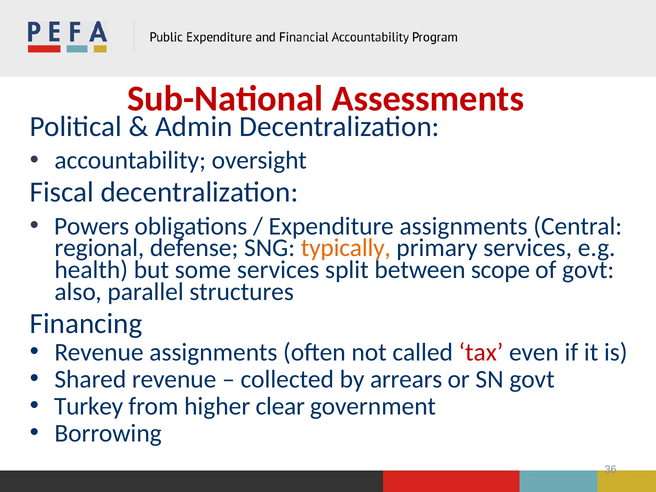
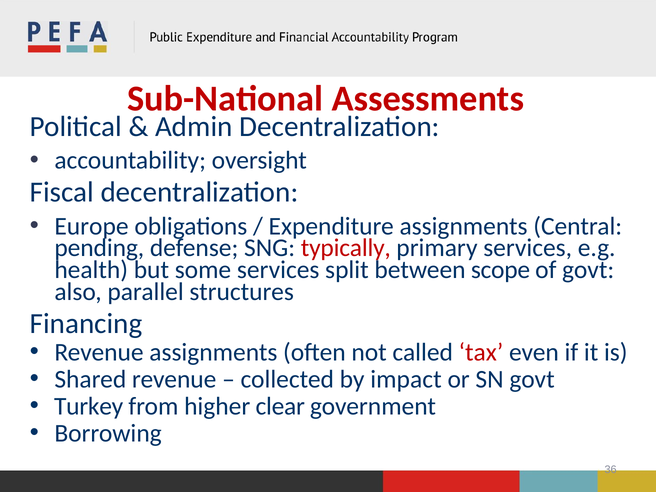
Powers: Powers -> Europe (91, 226)
regional: regional -> pending (99, 248)
typically colour: orange -> red (346, 248)
arrears: arrears -> impact (406, 379)
